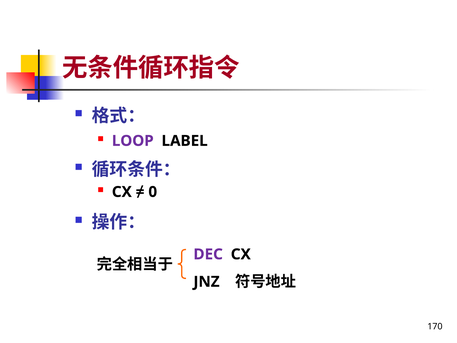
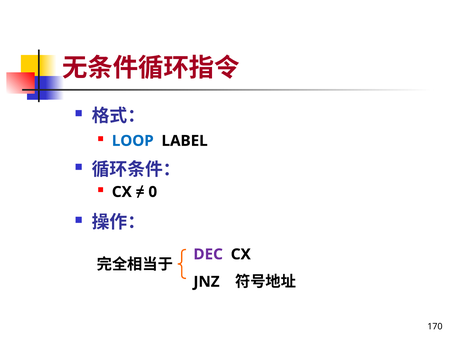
LOOP colour: purple -> blue (133, 141)
